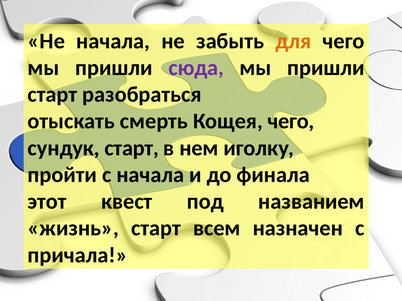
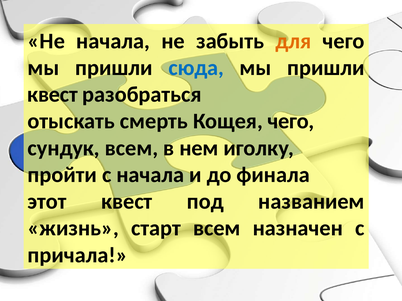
сюда colour: purple -> blue (196, 68)
старт: старт -> квест (53, 95)
сундук старт: старт -> всем (131, 148)
